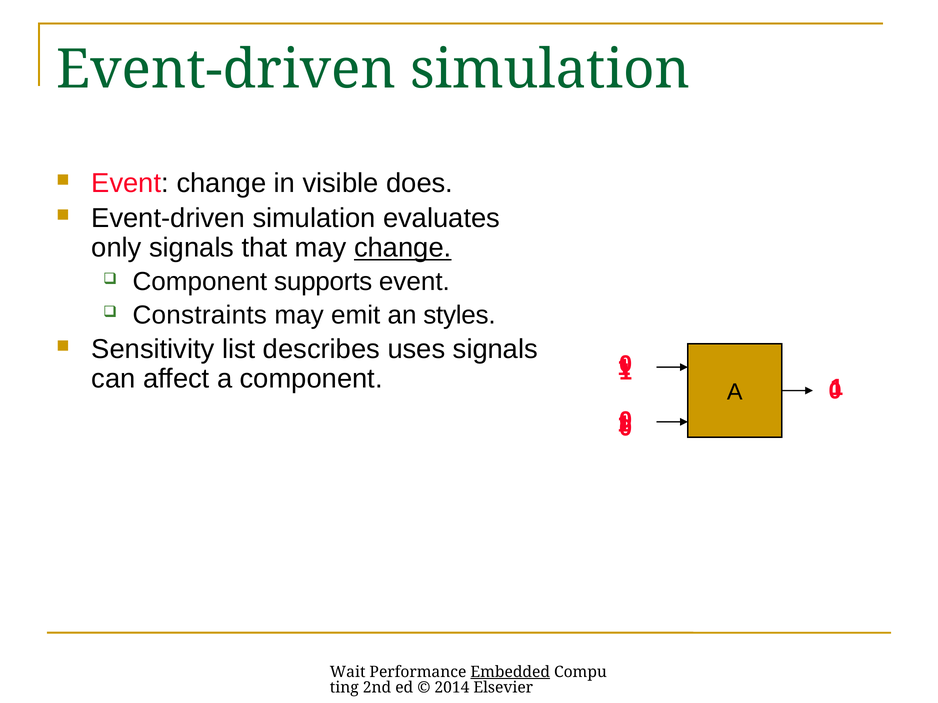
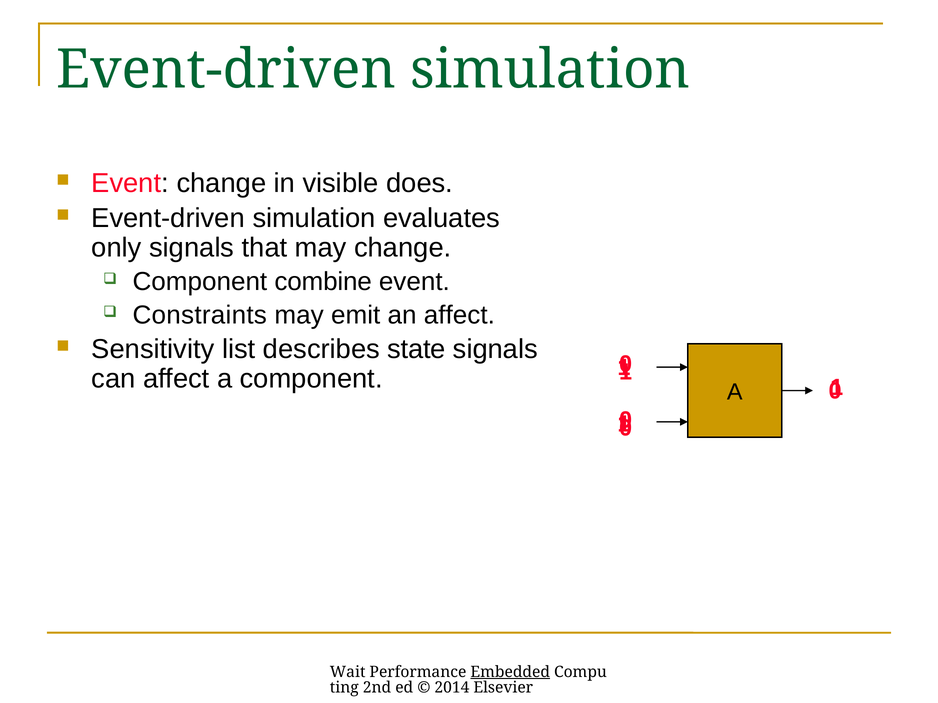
change underline: present -> none (403, 248)
supports: supports -> combine (323, 282)
an styles: styles -> affect (459, 315)
uses: uses -> state (417, 350)
